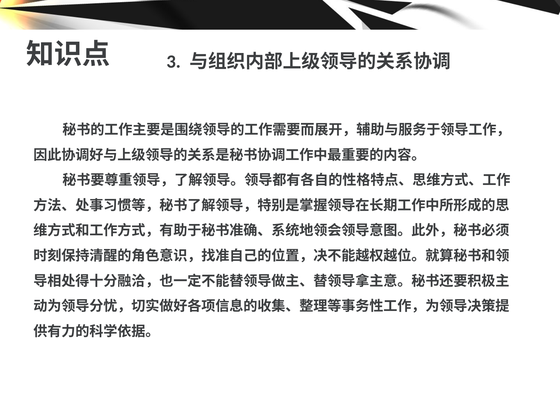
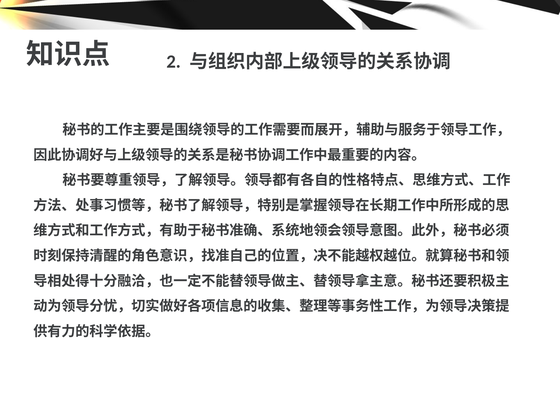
3: 3 -> 2 (174, 62)
